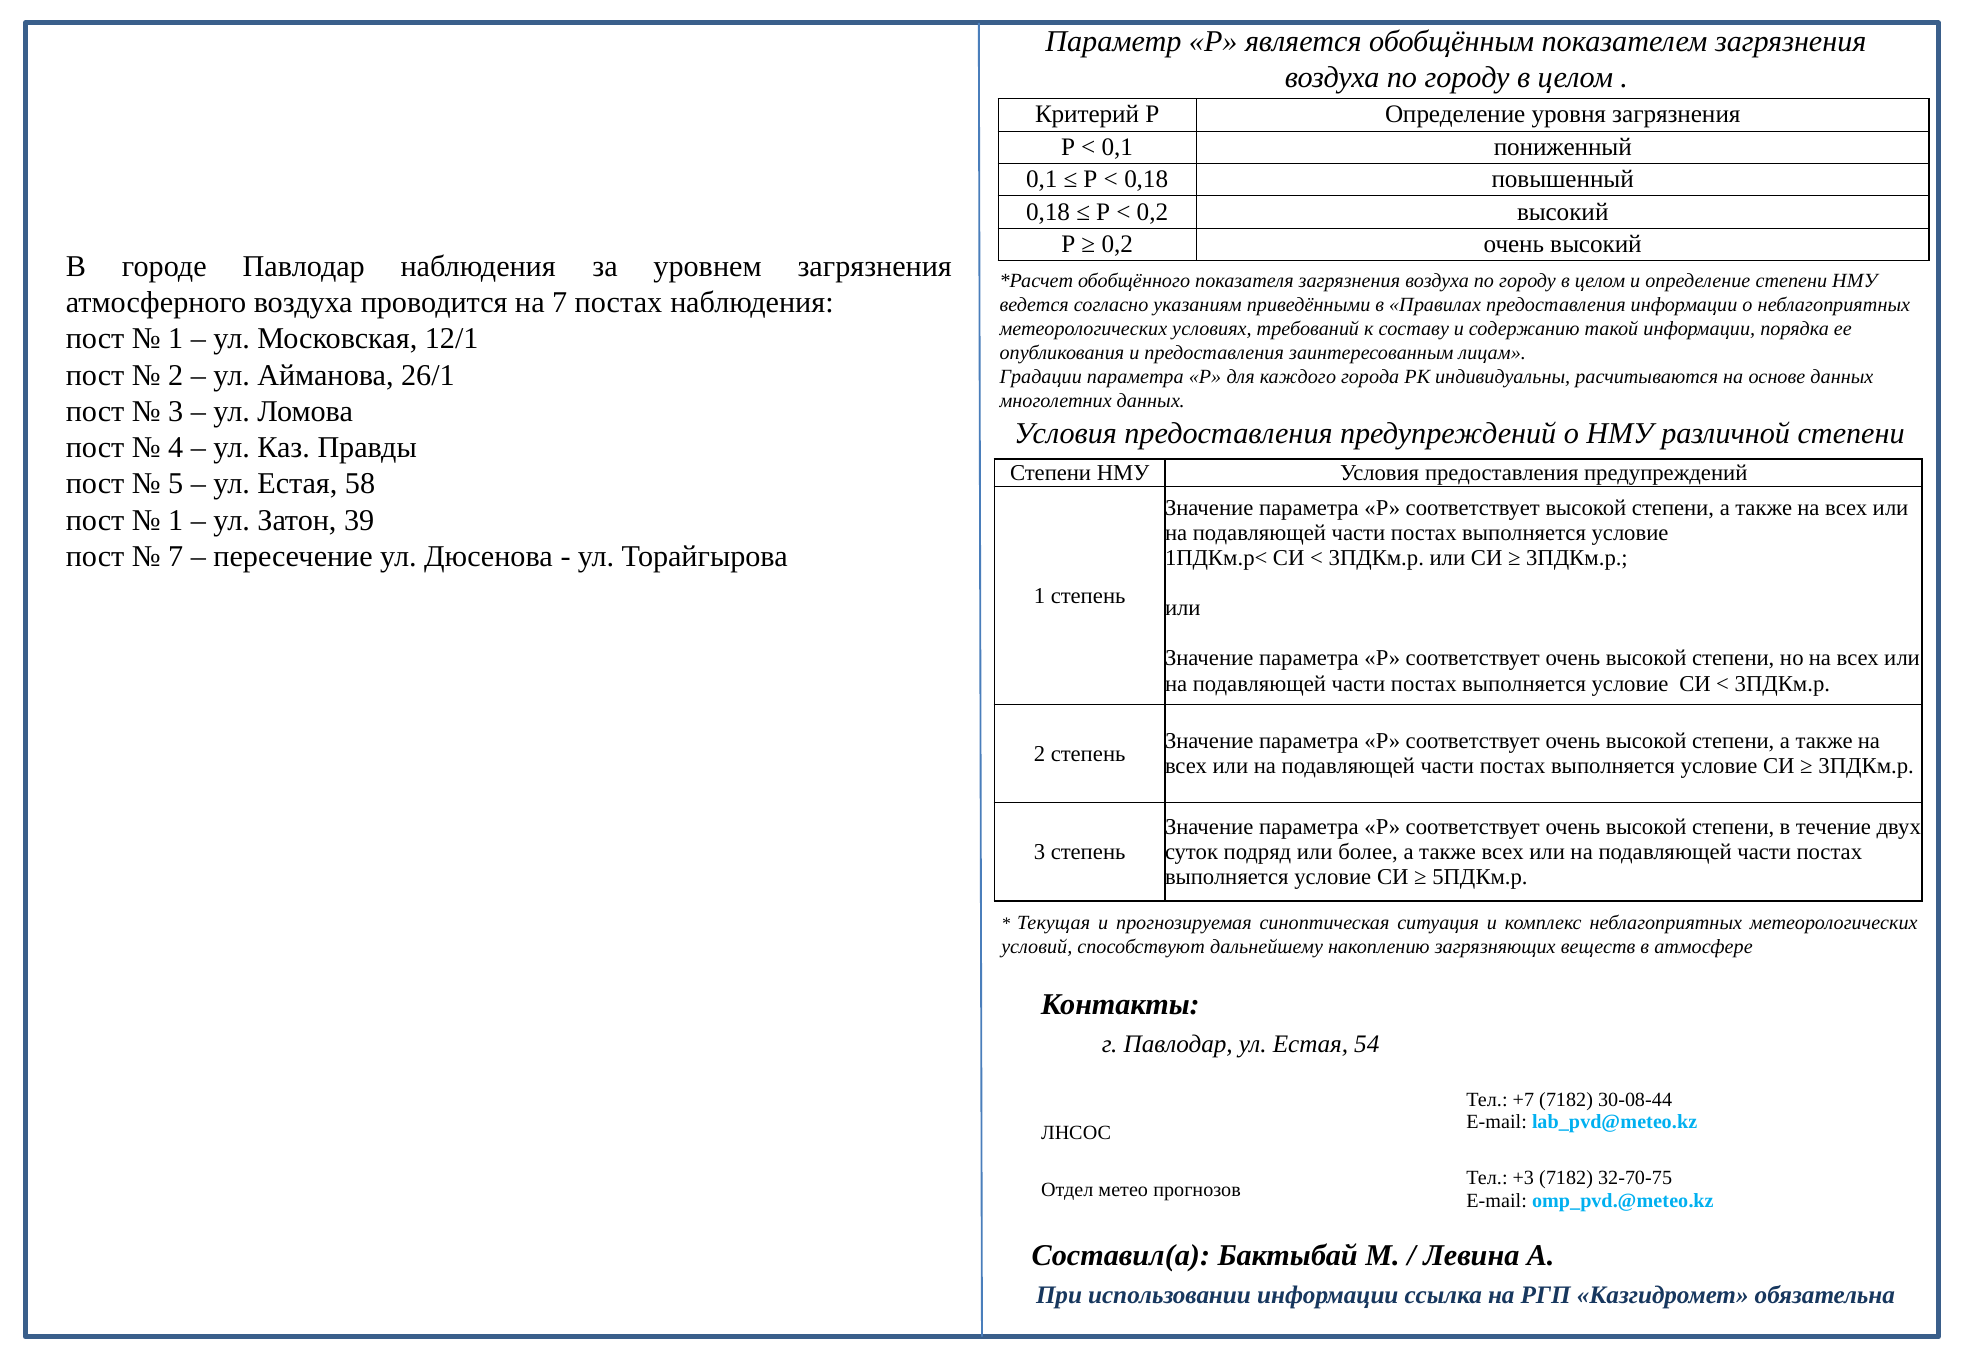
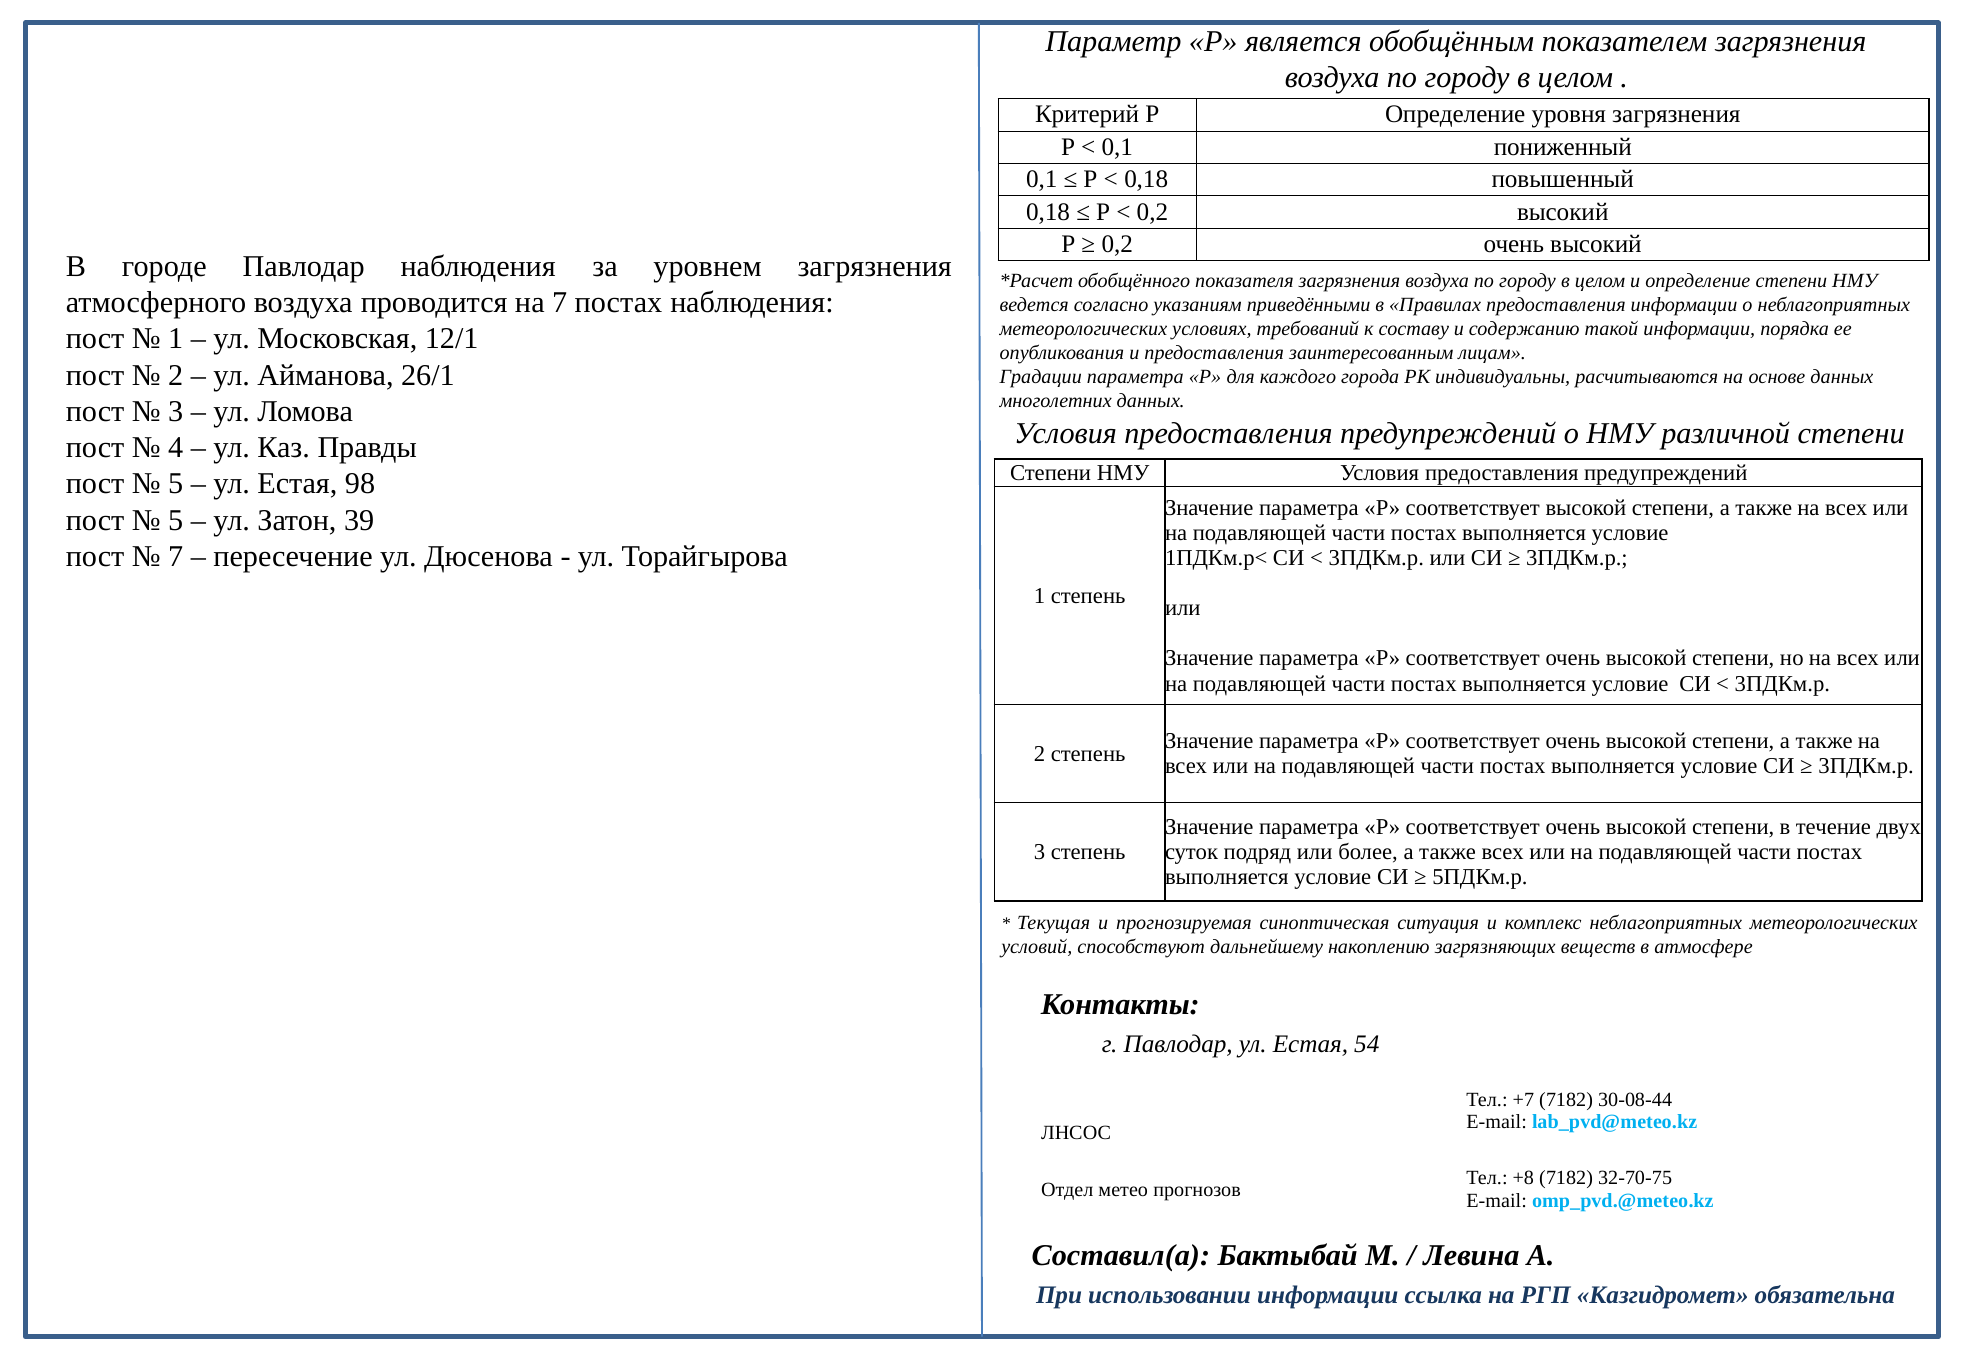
58: 58 -> 98 (360, 484)
1: 1 -> 5 (176, 520)
+3: +3 -> +8 (1523, 1178)
